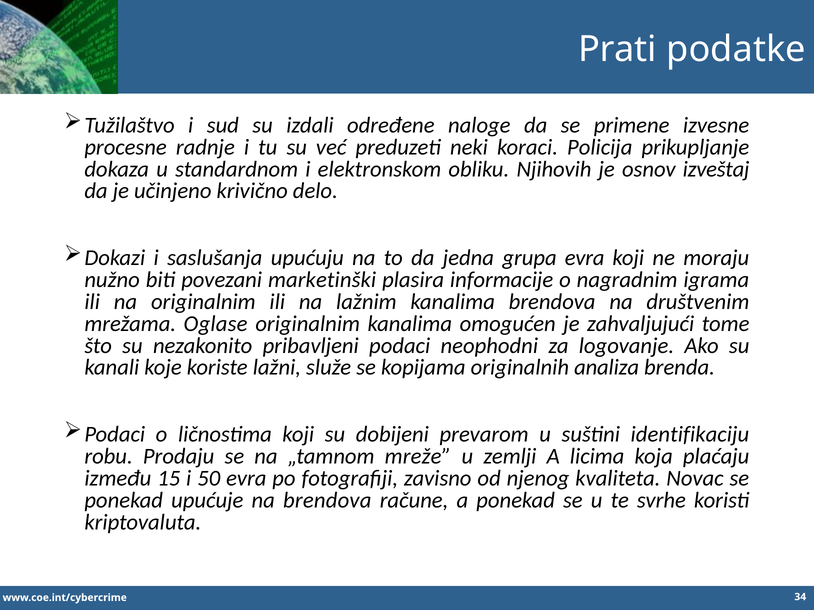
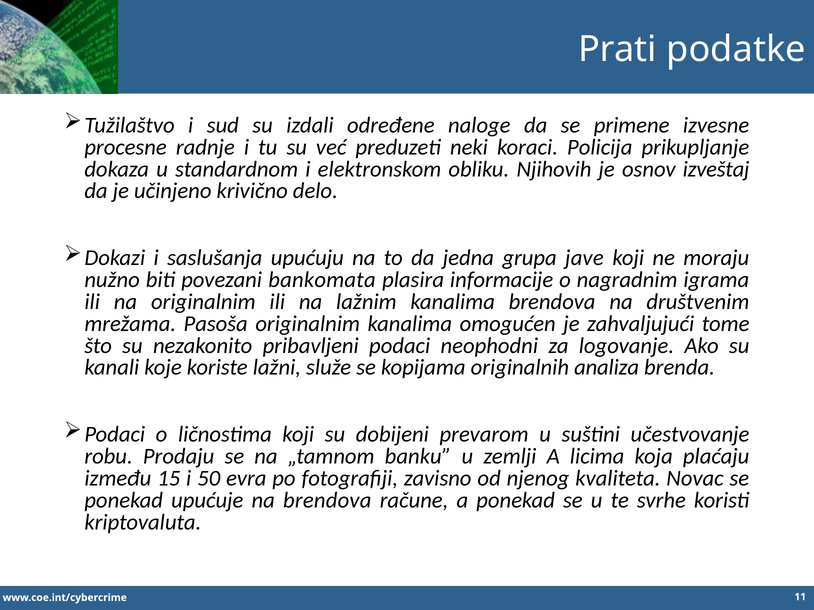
grupa evra: evra -> jave (584, 258)
marketinški: marketinški -> bankomata (322, 280)
Oglase: Oglase -> Pasoša (216, 324)
identifikaciju: identifikaciju -> učestvovanje (690, 435)
mreže: mreže -> banku (418, 457)
34: 34 -> 11 (800, 597)
